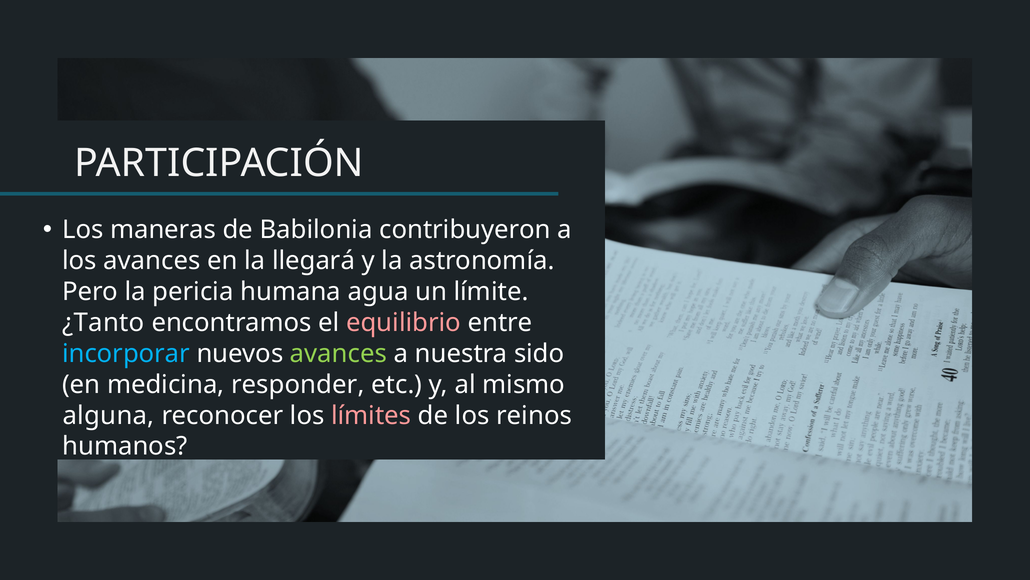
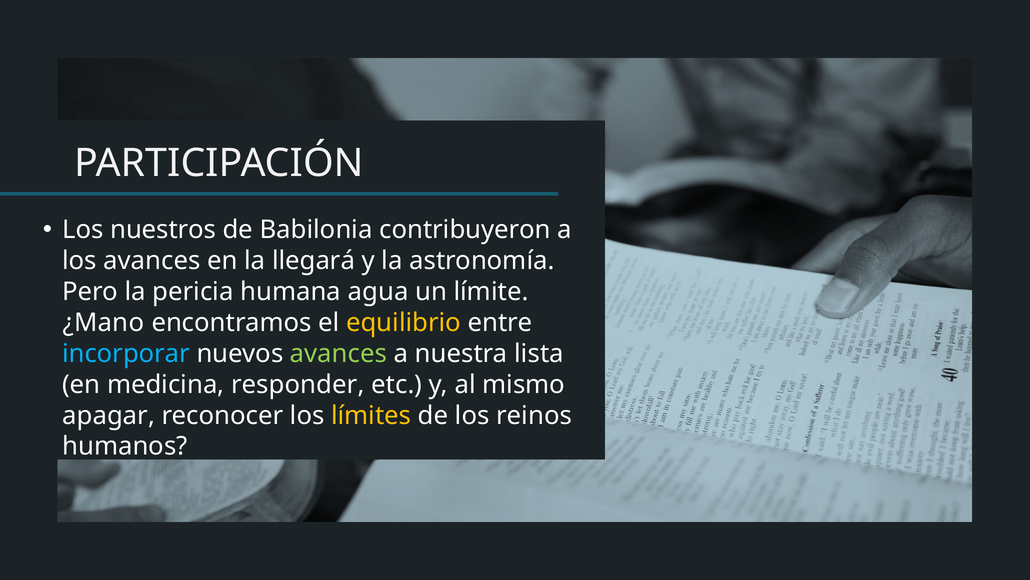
maneras: maneras -> nuestros (163, 230)
¿Tanto: ¿Tanto -> ¿Mano (103, 322)
equilibrio colour: pink -> yellow (404, 322)
sido: sido -> lista (539, 353)
alguna: alguna -> apagar (109, 415)
límites colour: pink -> yellow (371, 415)
